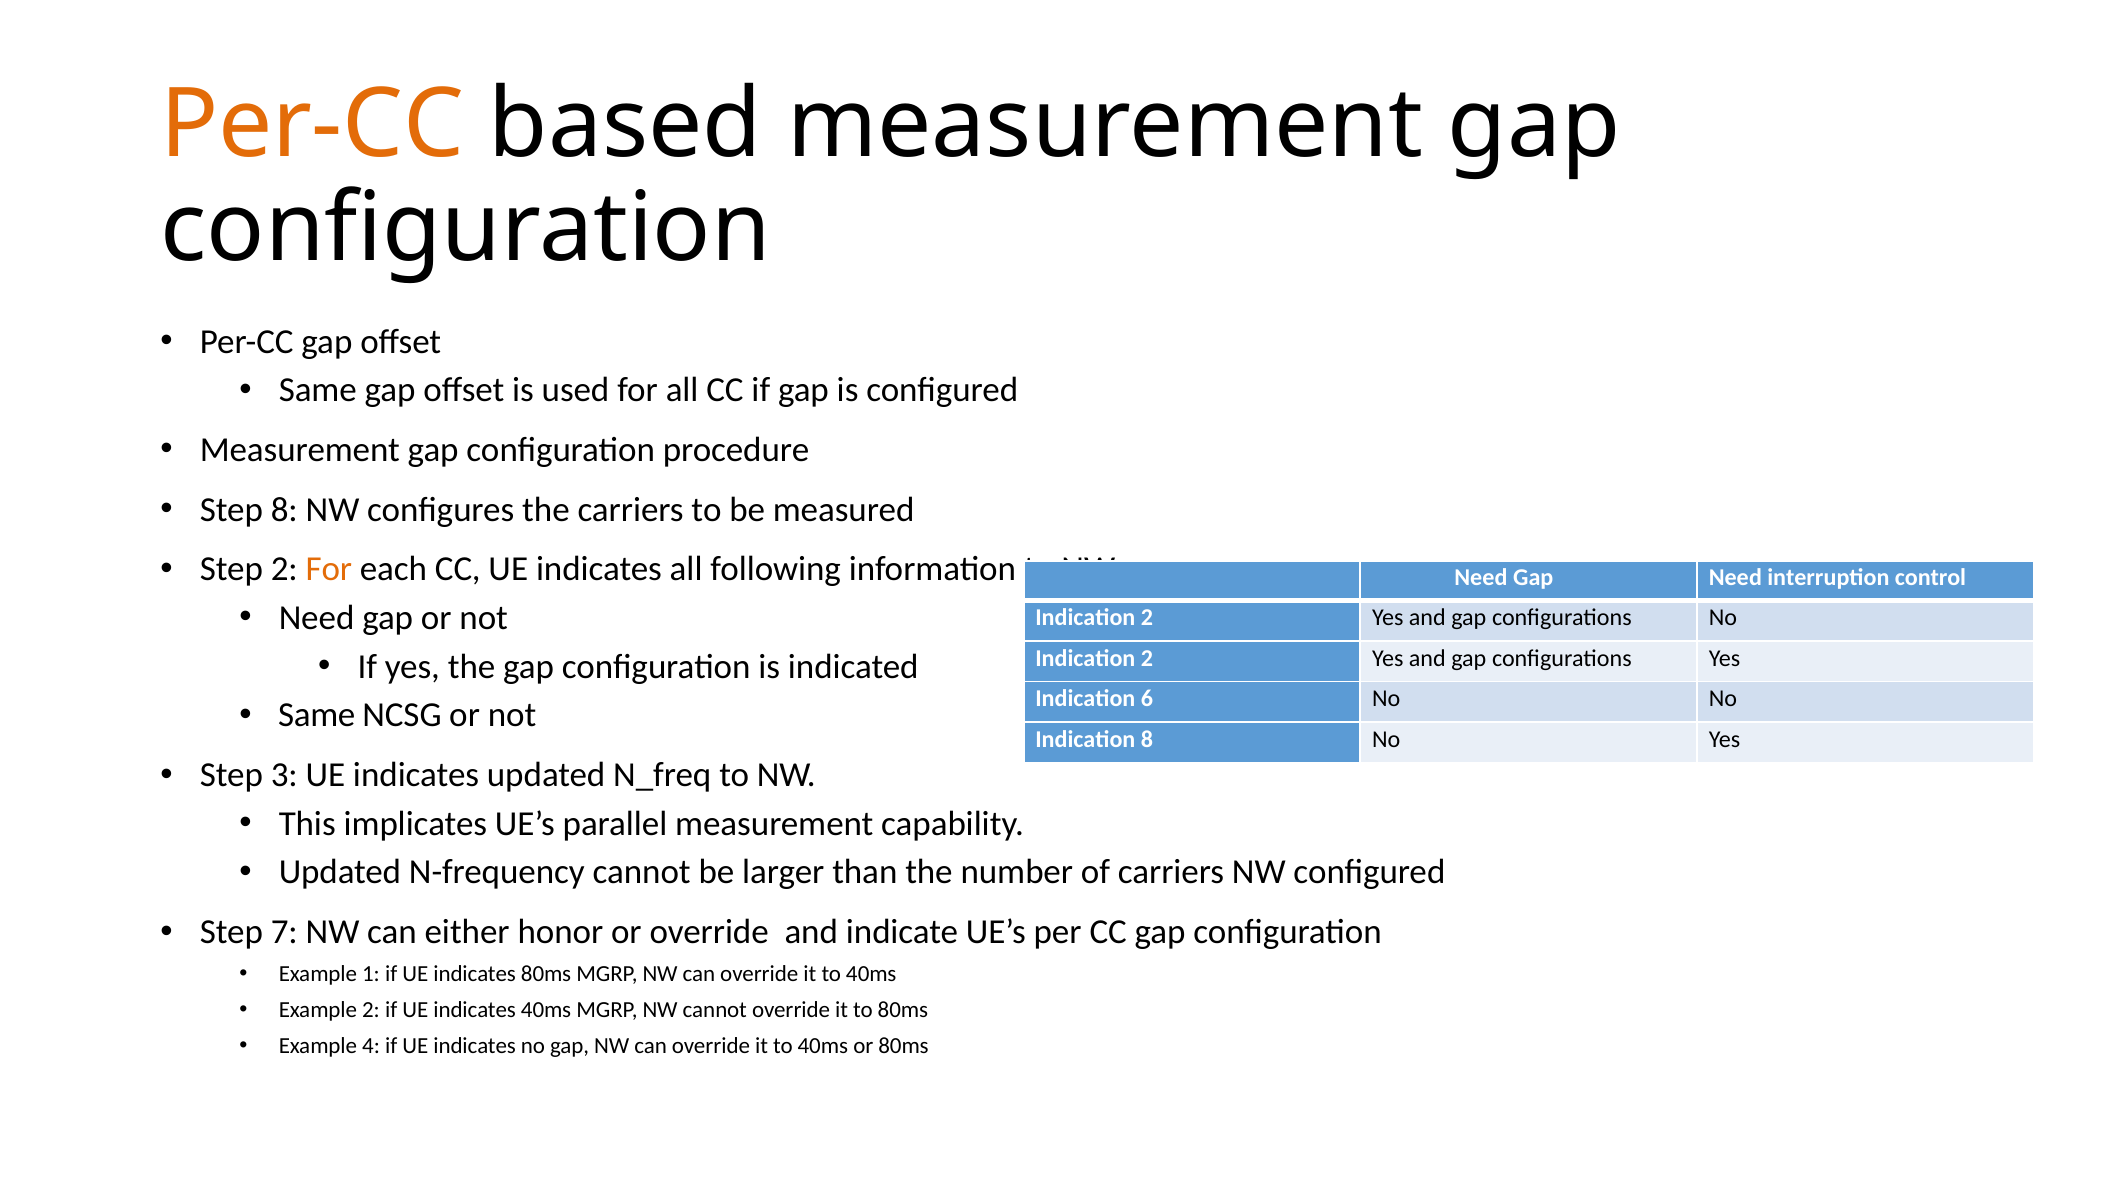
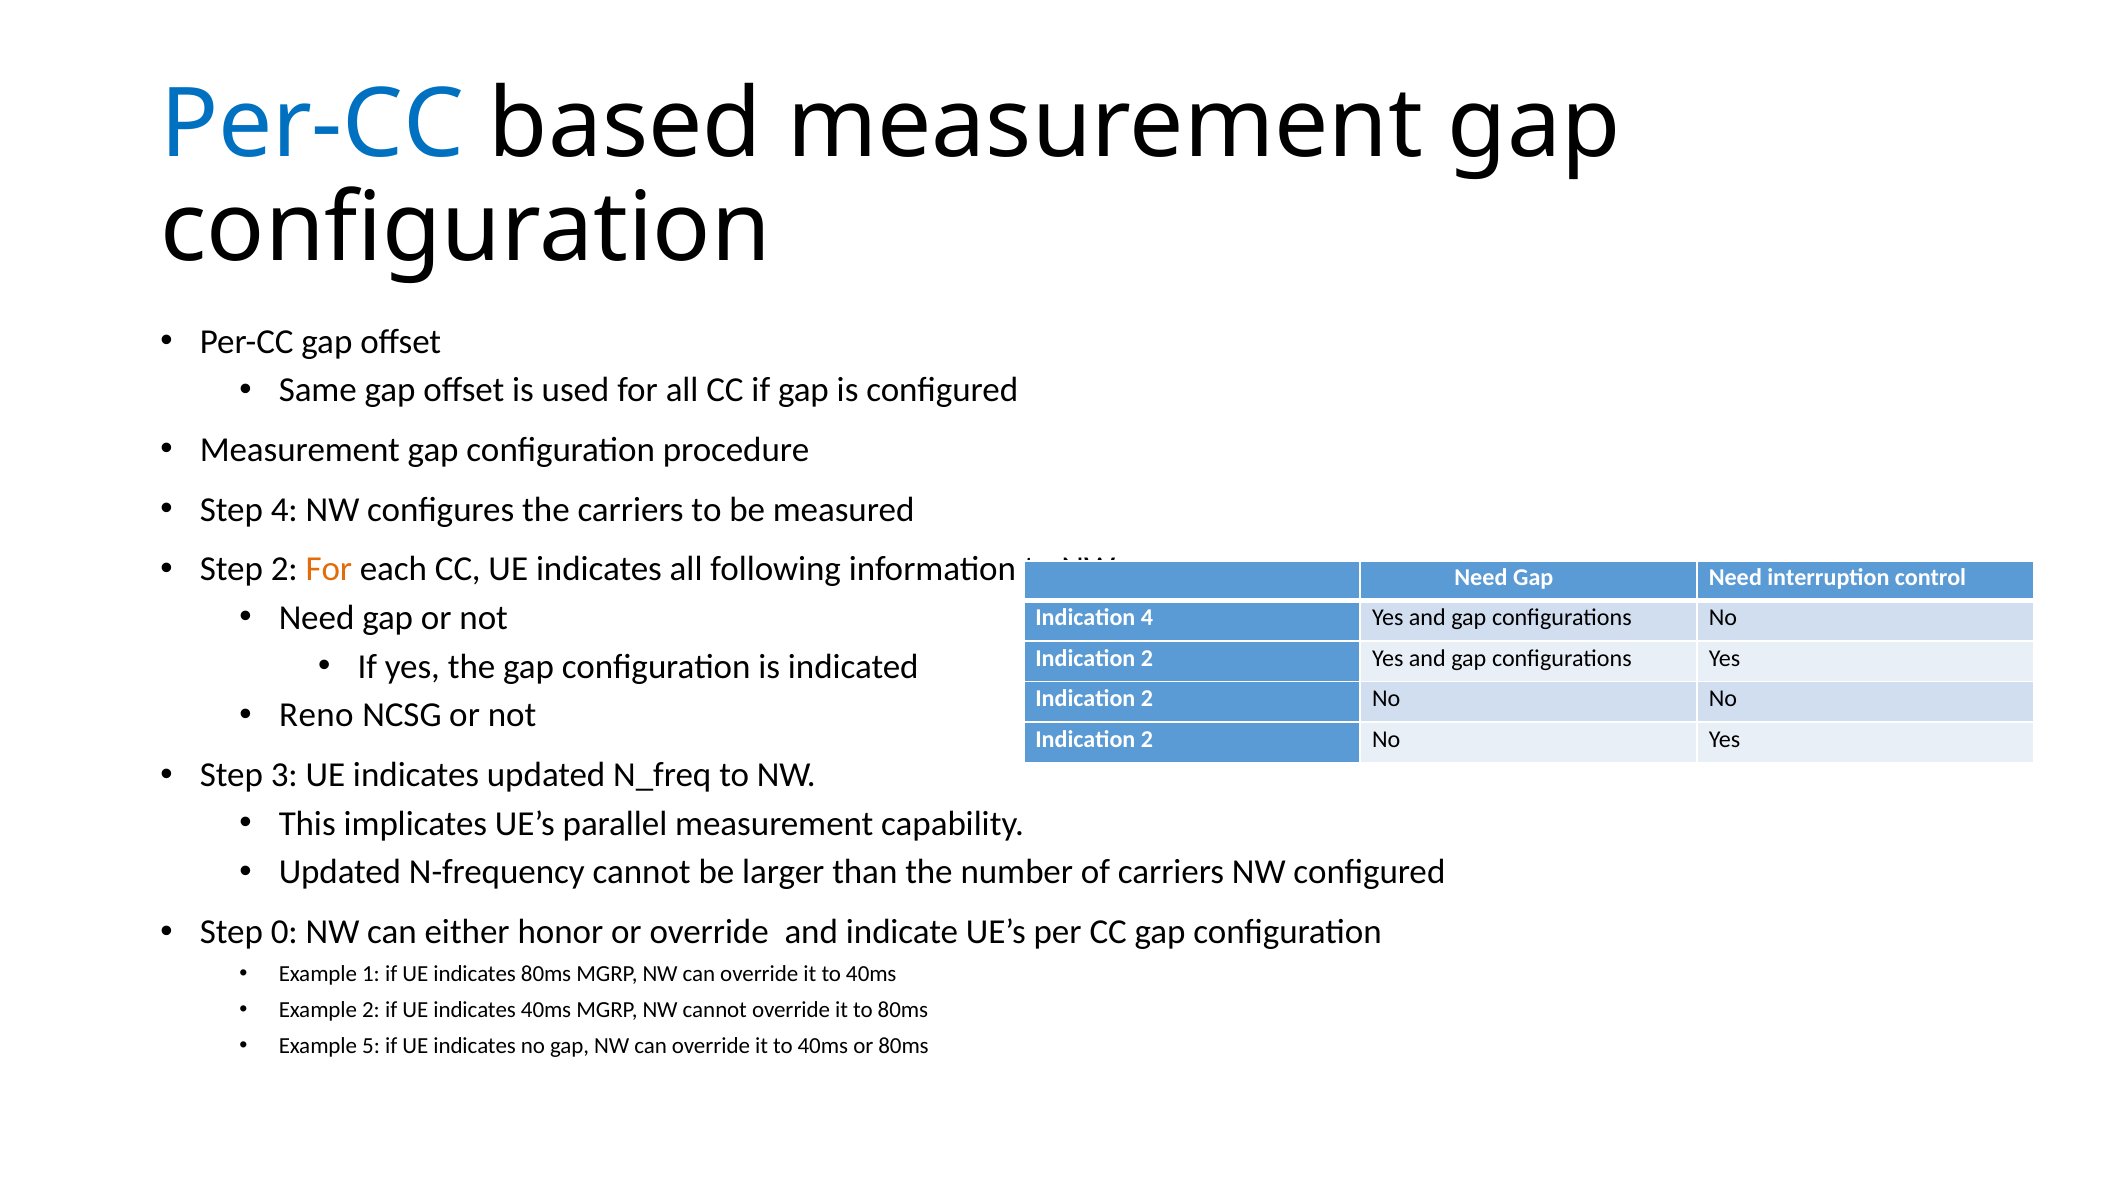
Per-CC colour: orange -> blue (312, 125)
Step 8: 8 -> 4 (284, 510)
2: 2 -> 4 (1147, 618)
6: 6 -> 2 (1147, 699)
Same: Same -> Reno (316, 716)
8: 8 -> 2 (1147, 740)
7: 7 -> 0 (284, 932)
4: 4 -> 5 (371, 1046)
